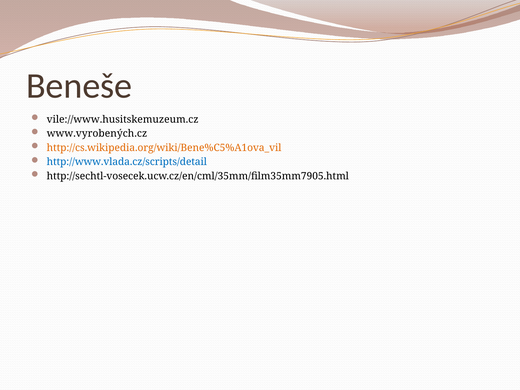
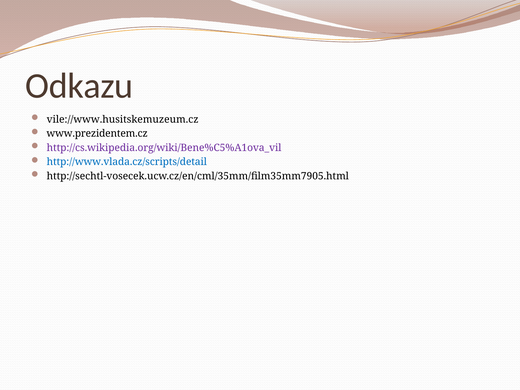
Beneše: Beneše -> Odkazu (79, 86)
www.vyrobených.cz: www.vyrobených.cz -> www.prezidentem.cz (97, 134)
http://cs.wikipedia.org/wiki/Bene%C5%A1ova_vil colour: orange -> purple (164, 148)
